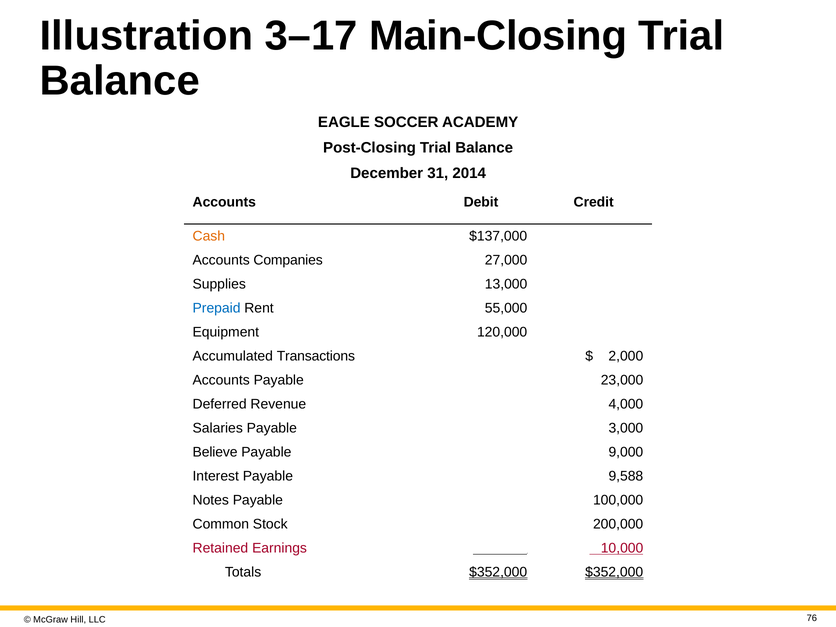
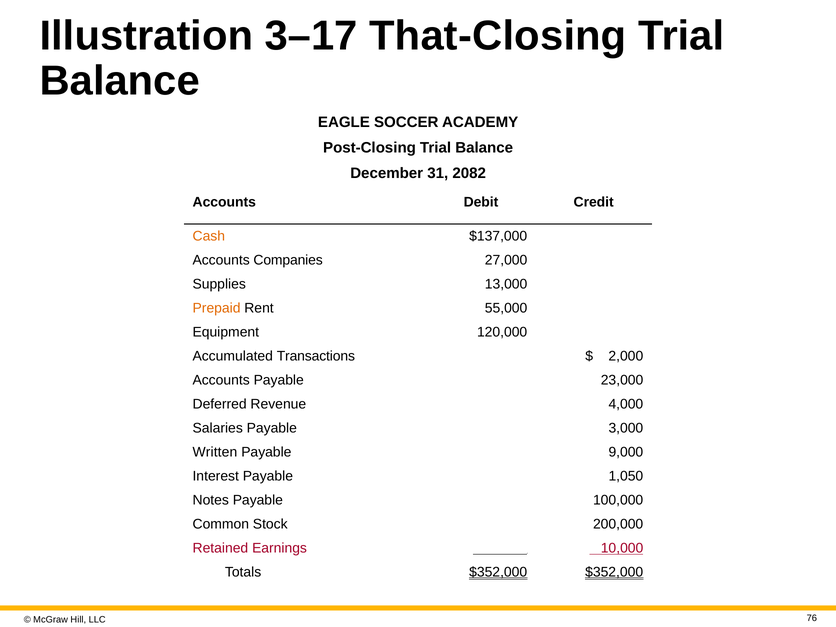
Main-Closing: Main-Closing -> That-Closing (498, 36)
2014: 2014 -> 2082 (469, 173)
Prepaid colour: blue -> orange (217, 308)
Believe: Believe -> Written (215, 452)
9,588: 9,588 -> 1,050 (626, 476)
